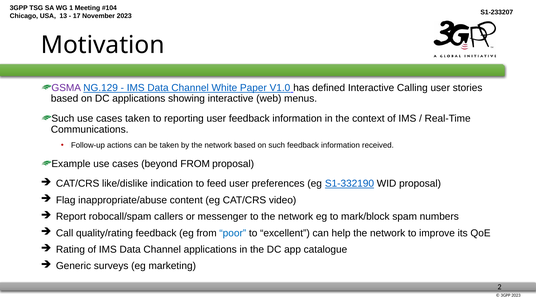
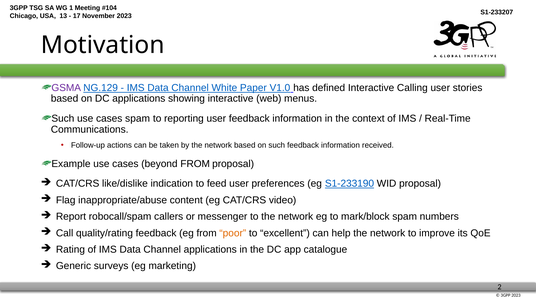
cases taken: taken -> spam (138, 118)
S1-332190: S1-332190 -> S1-233190 (350, 183)
poor colour: blue -> orange (233, 233)
